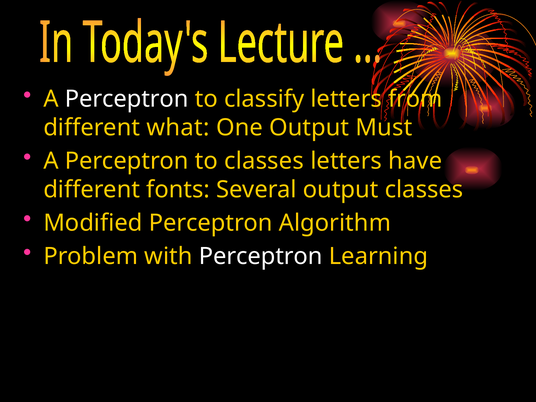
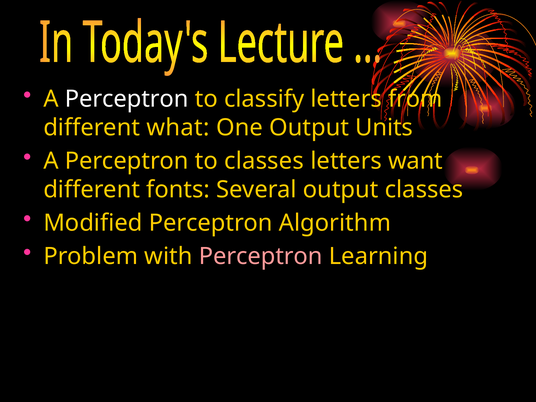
Must: Must -> Units (384, 128)
have: have -> want (415, 161)
Perceptron colour: white -> pink (261, 256)
